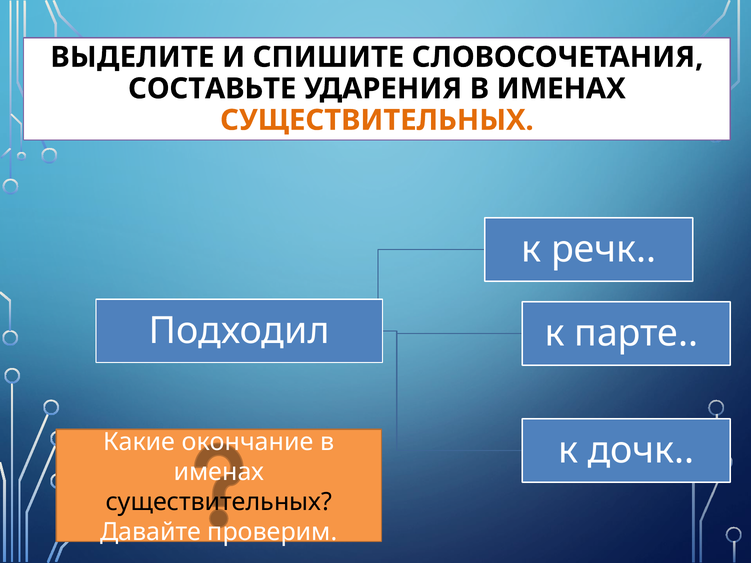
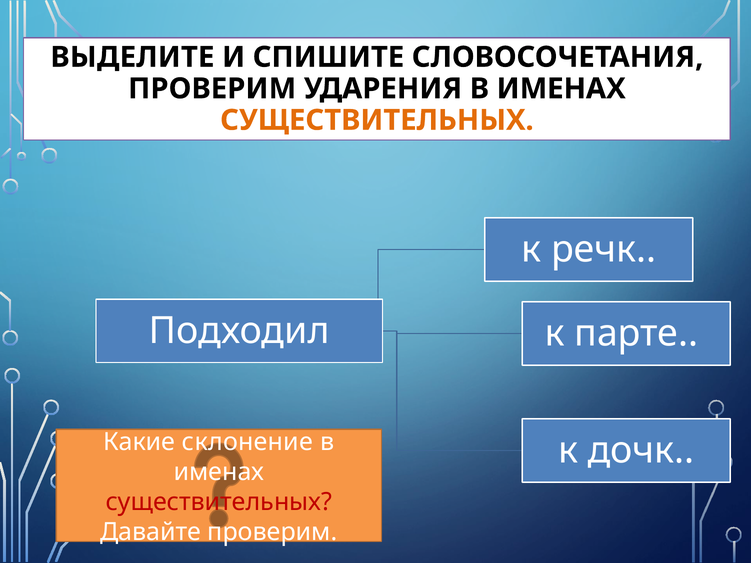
СОСТАВЬТЕ: СОСТАВЬТЕ -> ПРОВЕРИМ (212, 89)
окончание: окончание -> склонение (247, 442)
существительных colour: black -> red (219, 502)
